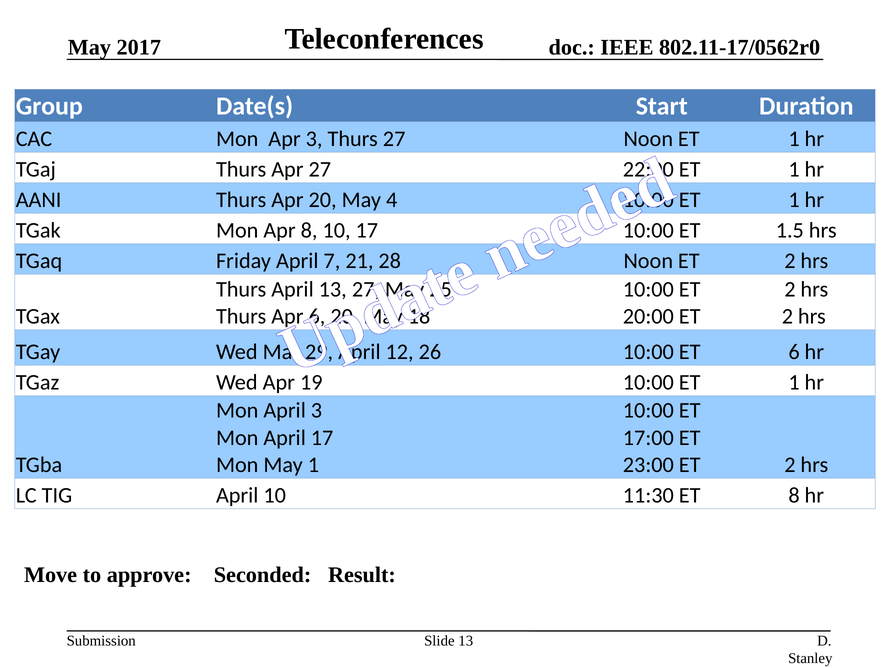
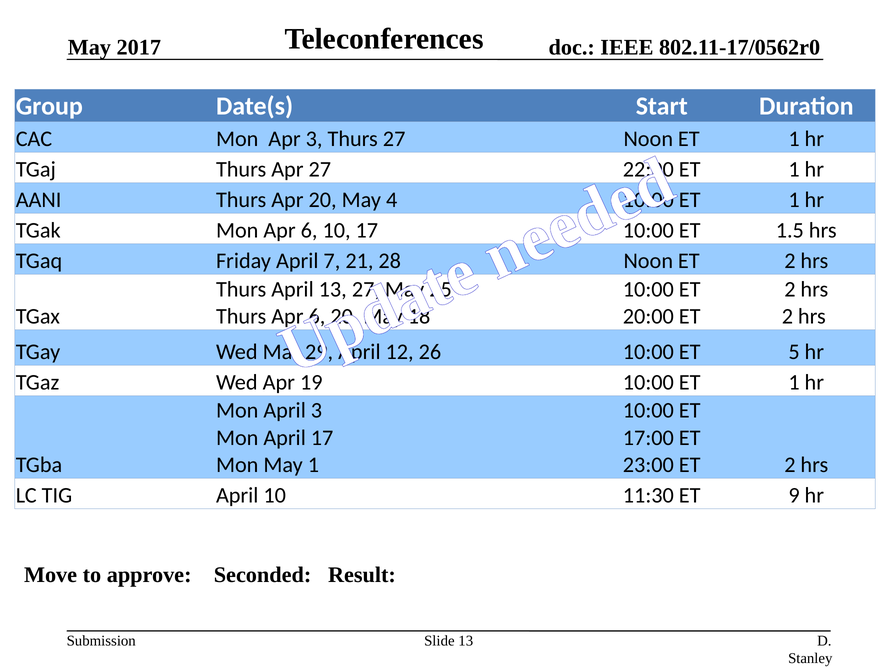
Mon Apr 8: 8 -> 6 (309, 230)
ET 6: 6 -> 5 (794, 352)
ET 8: 8 -> 9 (794, 495)
